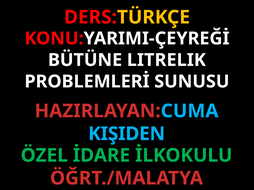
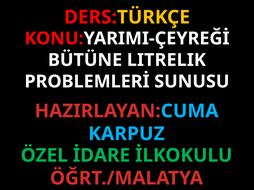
KIŞIDEN: KIŞIDEN -> KARPUZ (126, 134)
